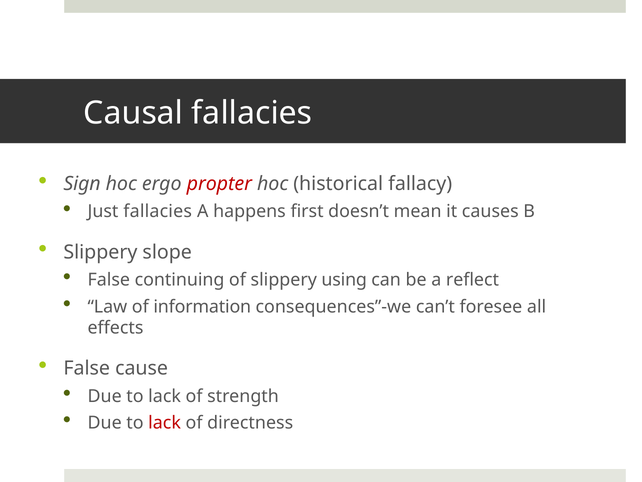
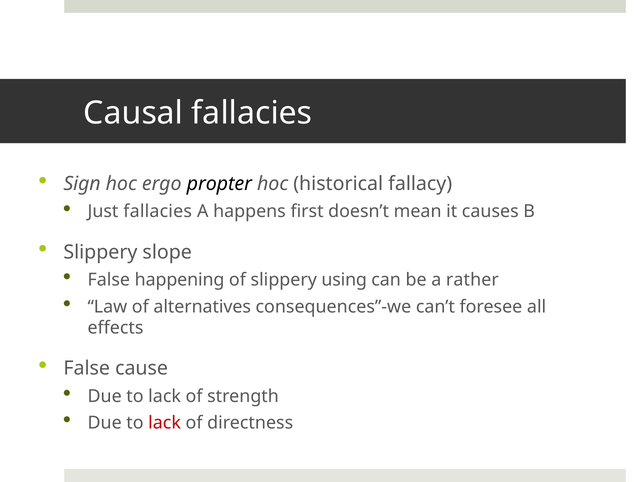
propter colour: red -> black (219, 184)
continuing: continuing -> happening (180, 280)
reflect: reflect -> rather (472, 280)
information: information -> alternatives (202, 306)
